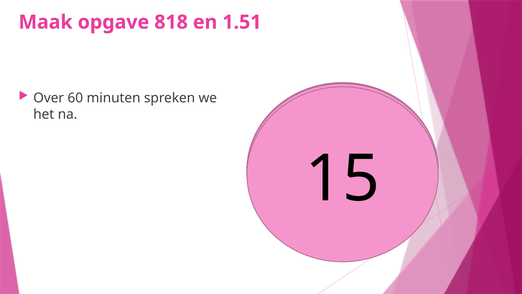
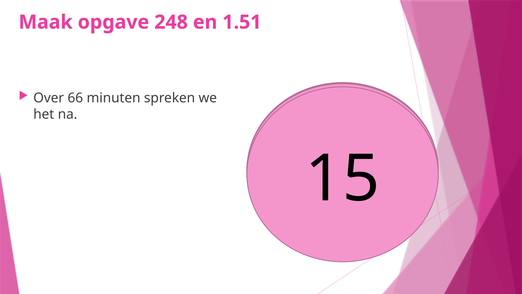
818: 818 -> 248 (171, 22)
60: 60 -> 66 (75, 98)
